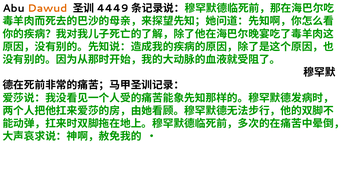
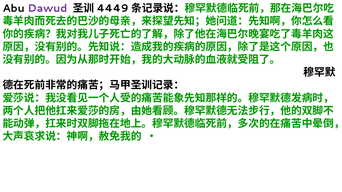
Dawud colour: orange -> purple (47, 8)
